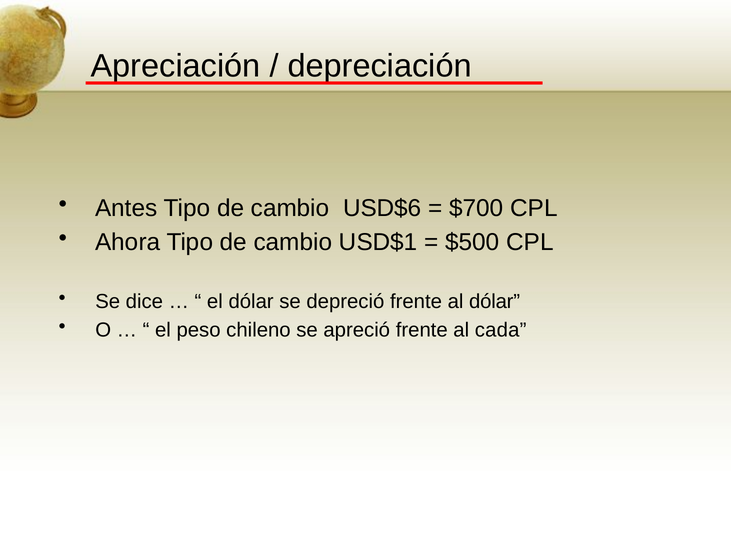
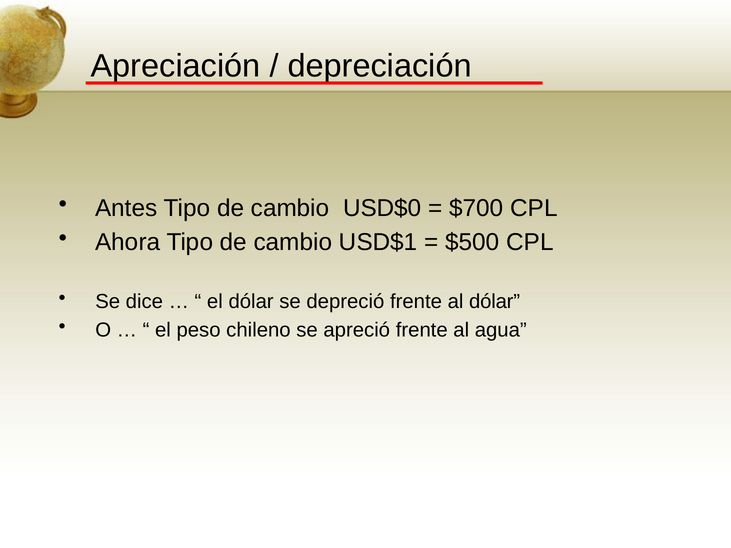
USD$6: USD$6 -> USD$0 (382, 208)
cada: cada -> agua (501, 330)
